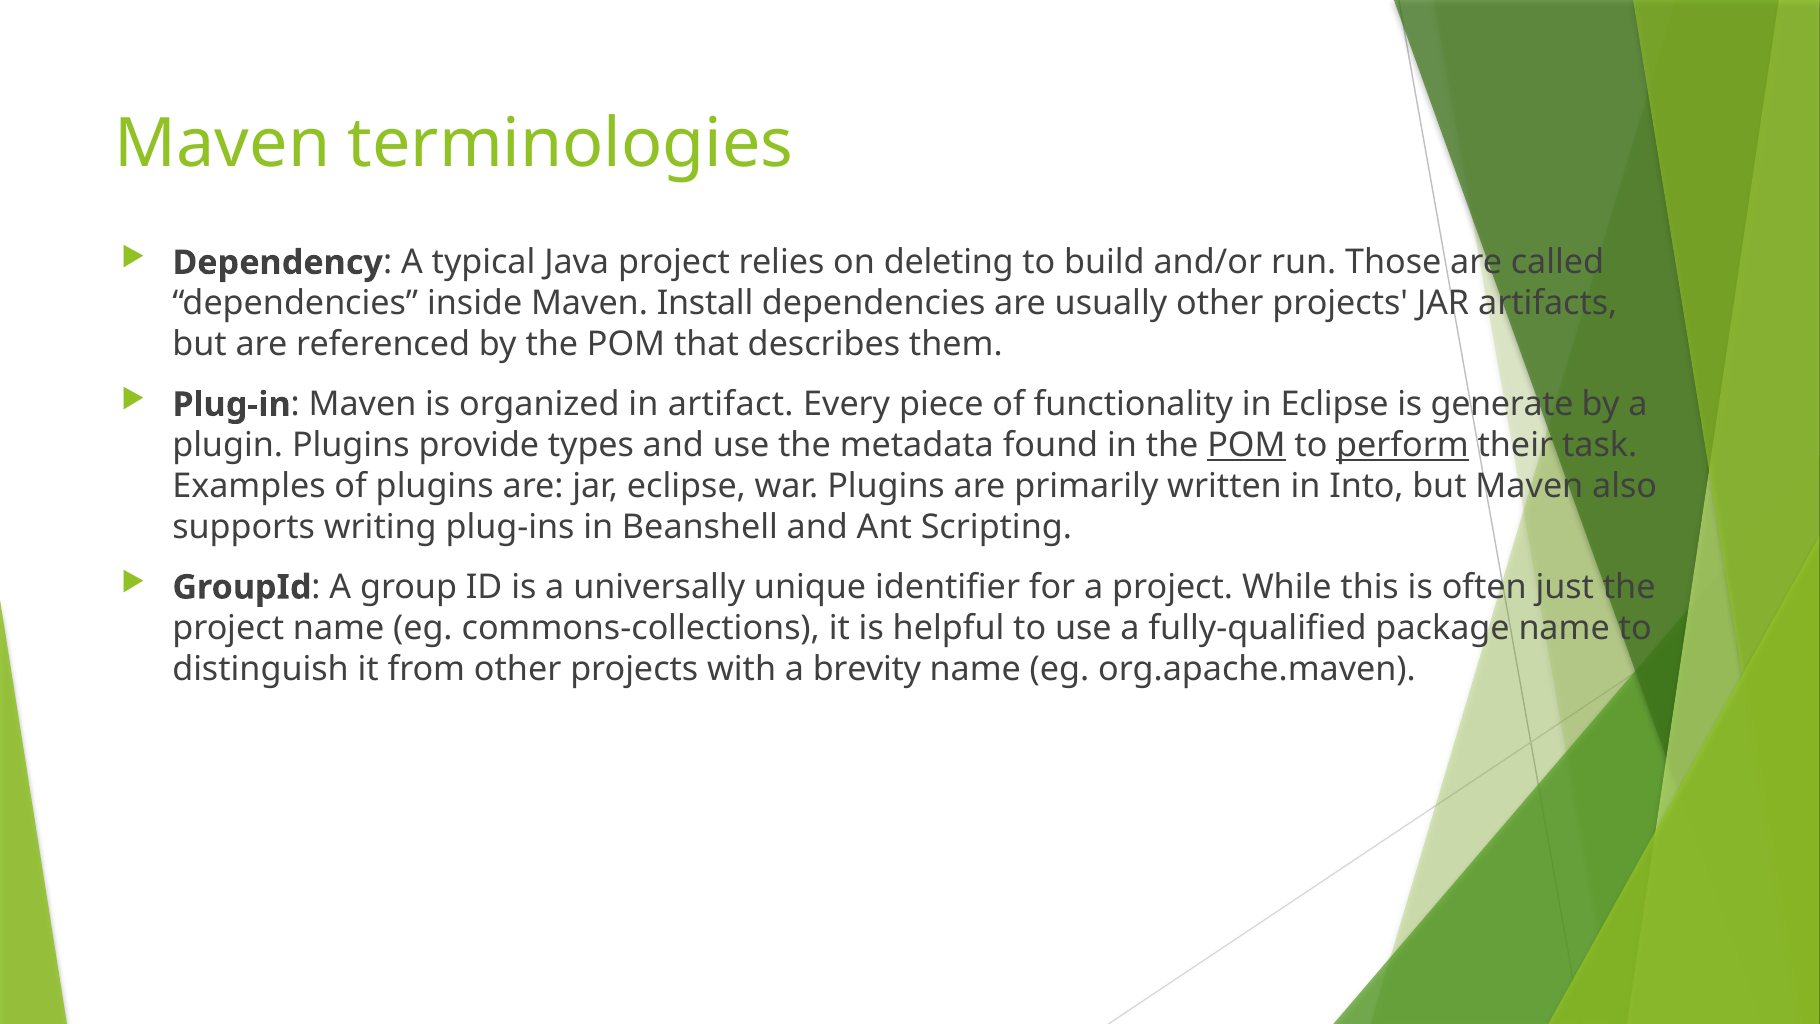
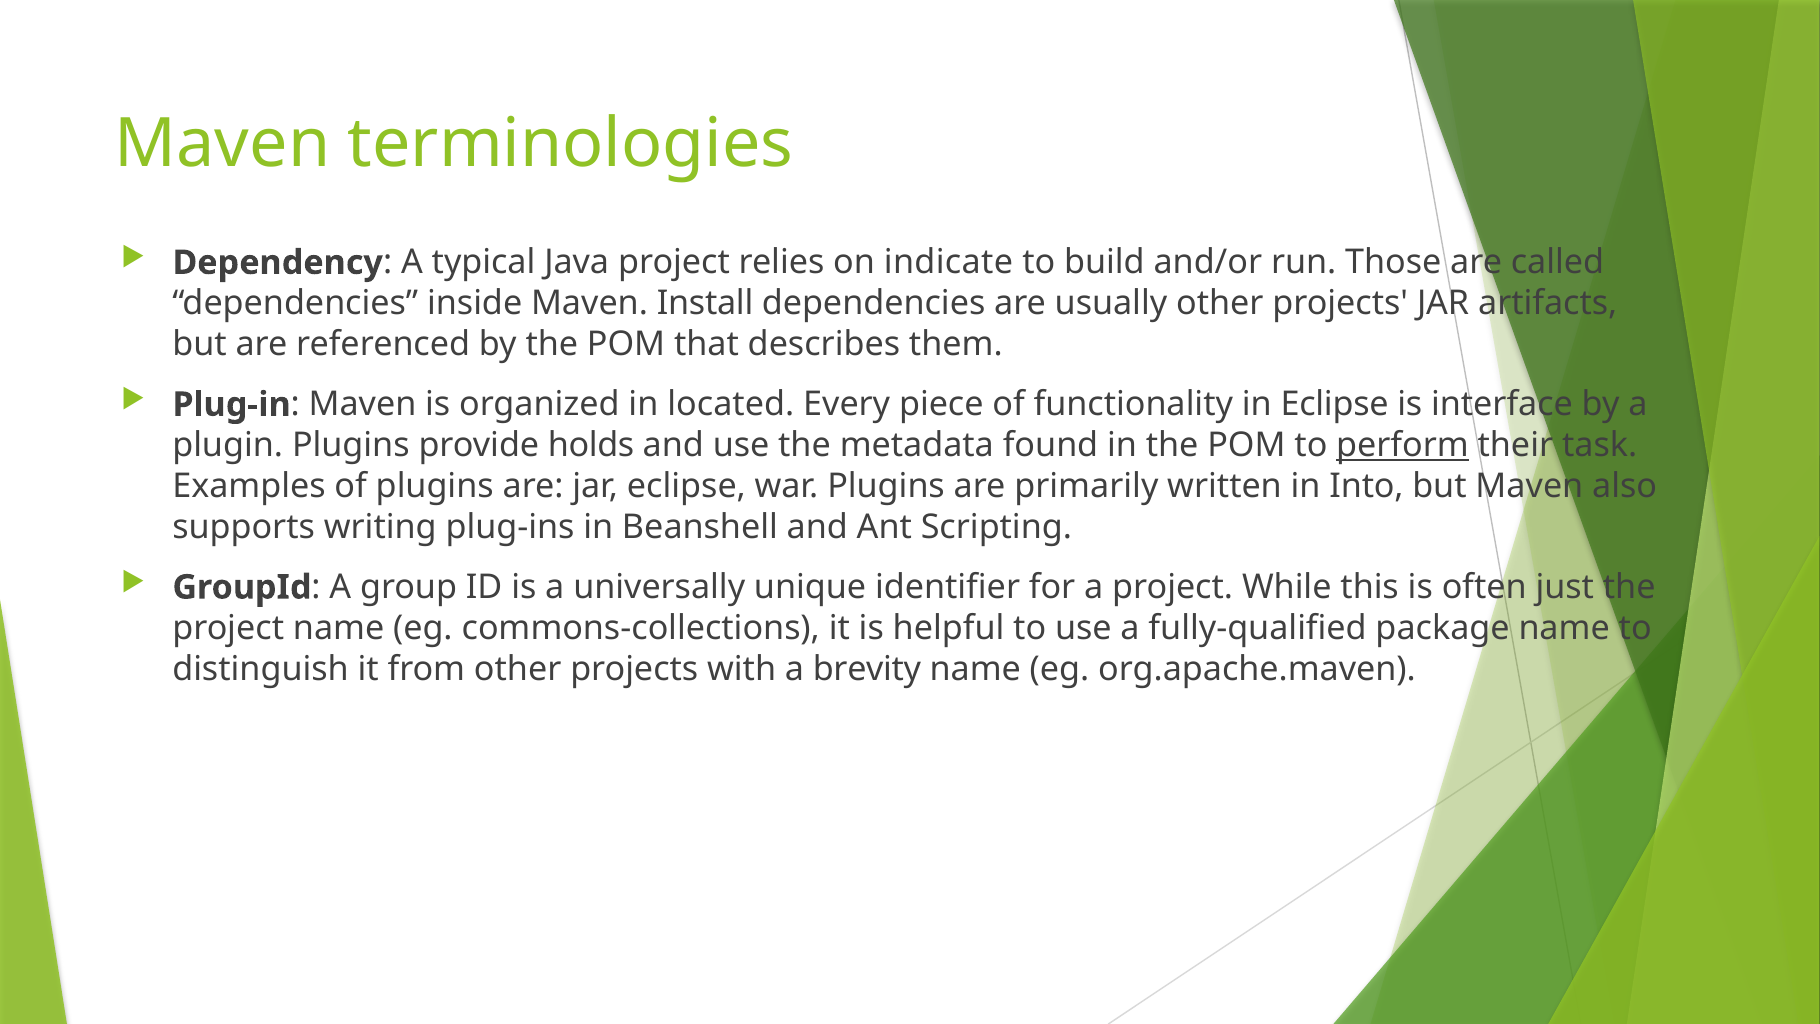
deleting: deleting -> indicate (949, 263)
artifact: artifact -> located (731, 404)
generate: generate -> interface (1502, 404)
types: types -> holds (591, 445)
POM underline: present -> none (1246, 445)
